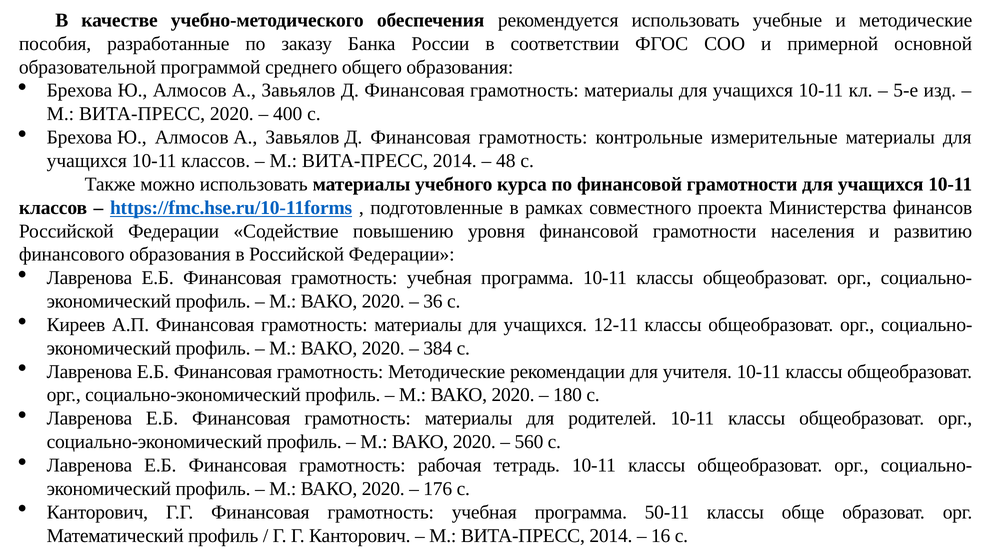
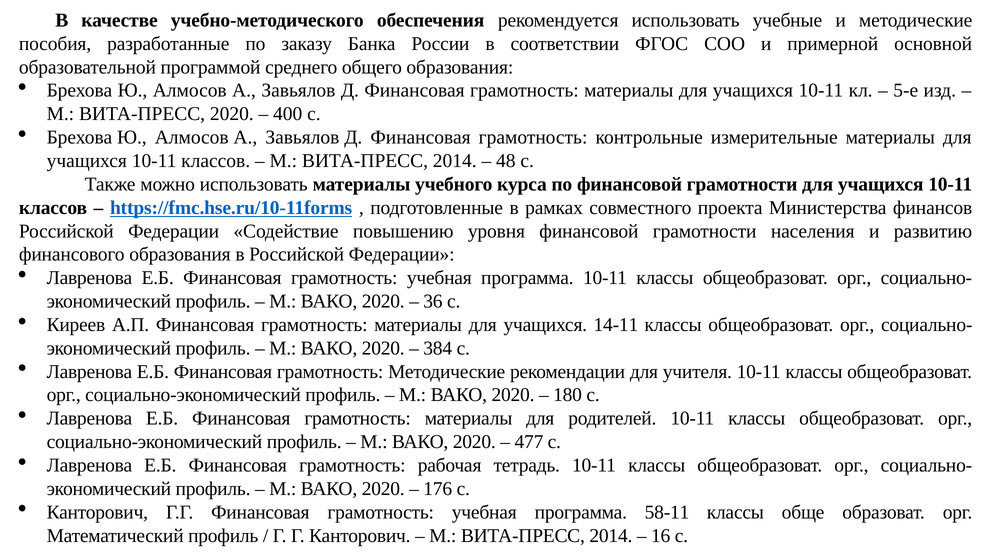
12-11: 12-11 -> 14-11 (616, 325)
560: 560 -> 477 (529, 442)
50-11: 50-11 -> 58-11 (667, 512)
